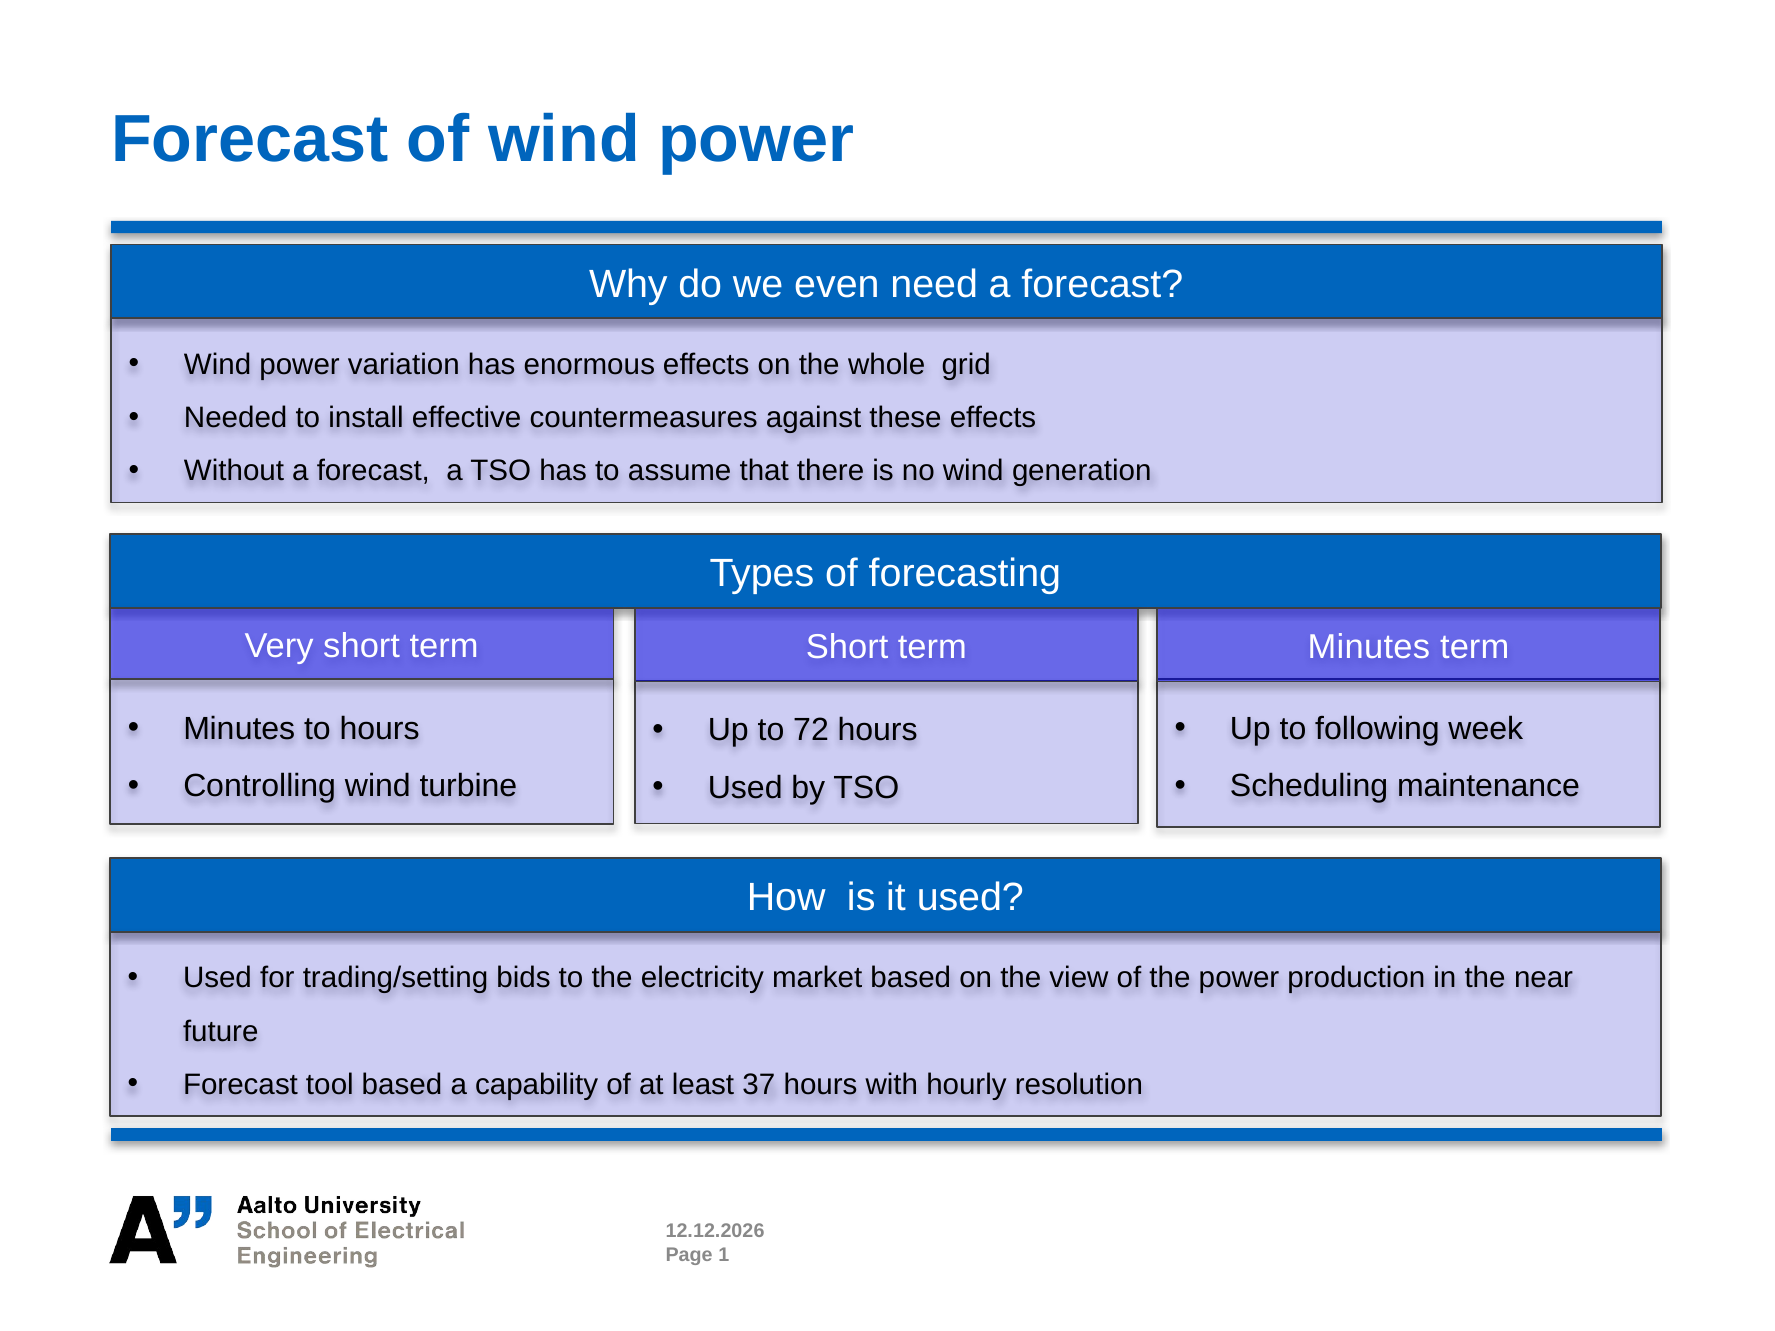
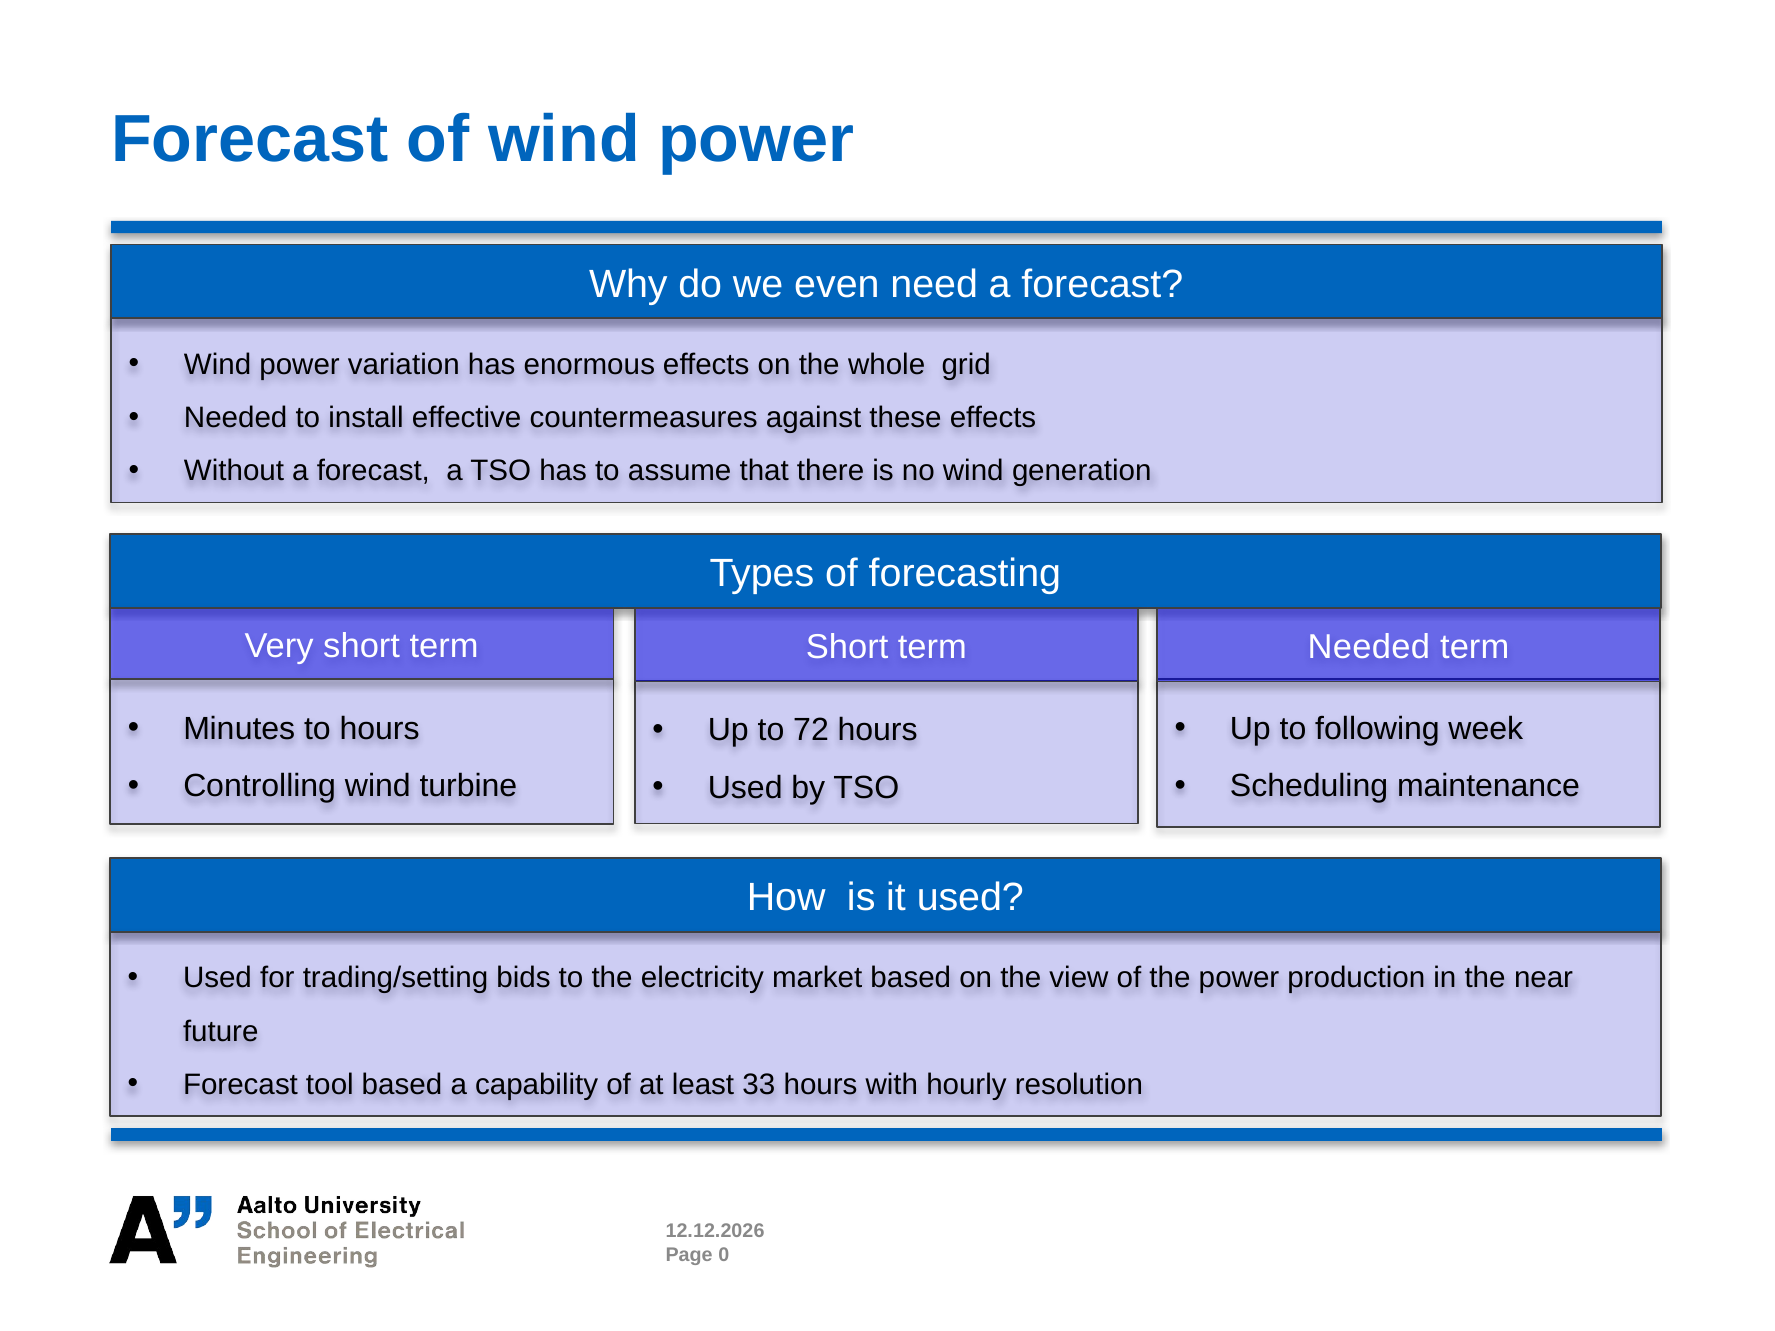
term Minutes: Minutes -> Needed (1369, 647)
37: 37 -> 33 (759, 1085)
1: 1 -> 0 (724, 1255)
